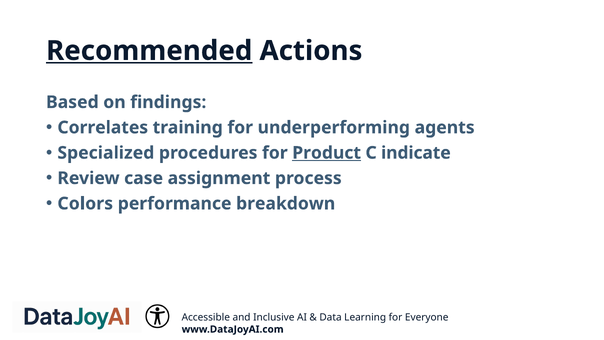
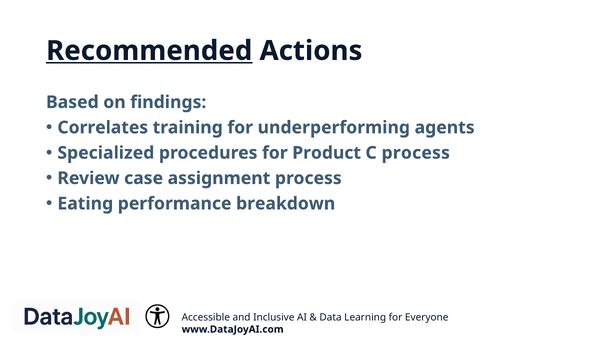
Product underline: present -> none (327, 153)
C indicate: indicate -> process (416, 153)
Colors: Colors -> Eating (85, 203)
